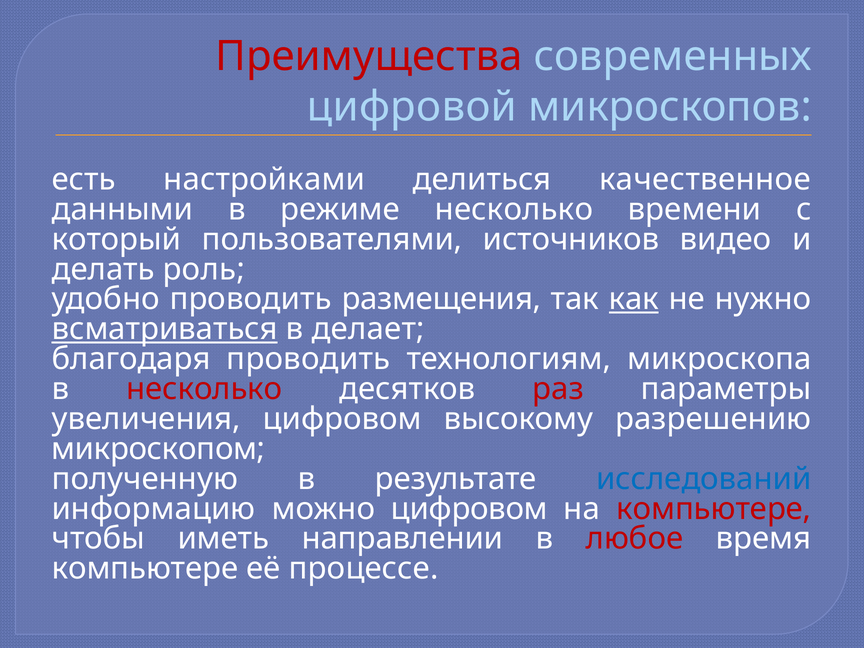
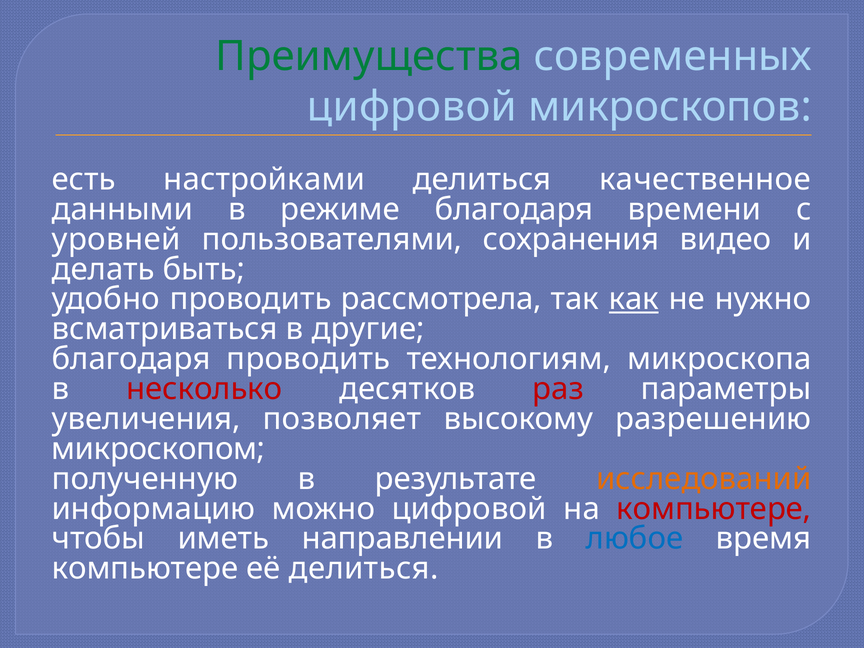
Преимущества colour: red -> green (369, 56)
режиме несколько: несколько -> благодаря (514, 209)
который: который -> уровней (116, 239)
источников: источников -> сохранения (571, 239)
роль: роль -> быть (204, 269)
размещения: размещения -> рассмотрела (441, 299)
всматриваться underline: present -> none (165, 329)
делает: делает -> другие (368, 329)
увеличения цифровом: цифровом -> позволяет (342, 419)
исследований colour: blue -> orange (704, 479)
можно цифровом: цифровом -> цифровой (469, 509)
любое colour: red -> blue (634, 539)
её процессе: процессе -> делиться (364, 569)
